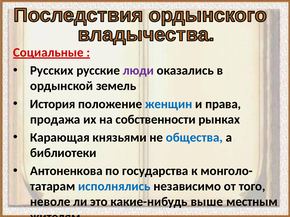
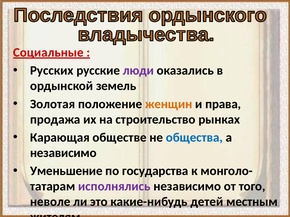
История: История -> Золотая (53, 104)
женщин colour: blue -> orange (169, 104)
собственности: собственности -> строительство (156, 120)
Карающая князьями: князьями -> обществе (120, 138)
библиотеки: библиотеки -> независимо (63, 153)
Антоненкова: Антоненкова -> Уменьшение (66, 171)
исполнялись colour: blue -> purple (114, 187)
выше: выше -> детей (207, 202)
